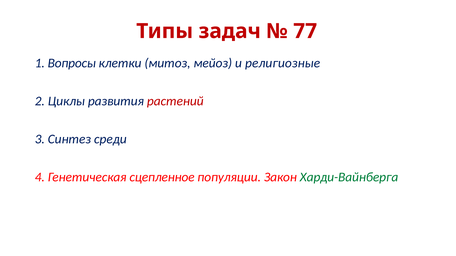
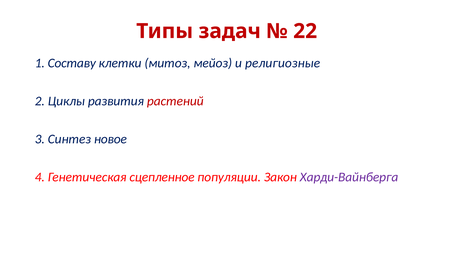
77: 77 -> 22 (305, 31)
Вопросы: Вопросы -> Составу (72, 63)
среди: среди -> новое (110, 139)
Харди-Вайнберга colour: green -> purple (349, 178)
